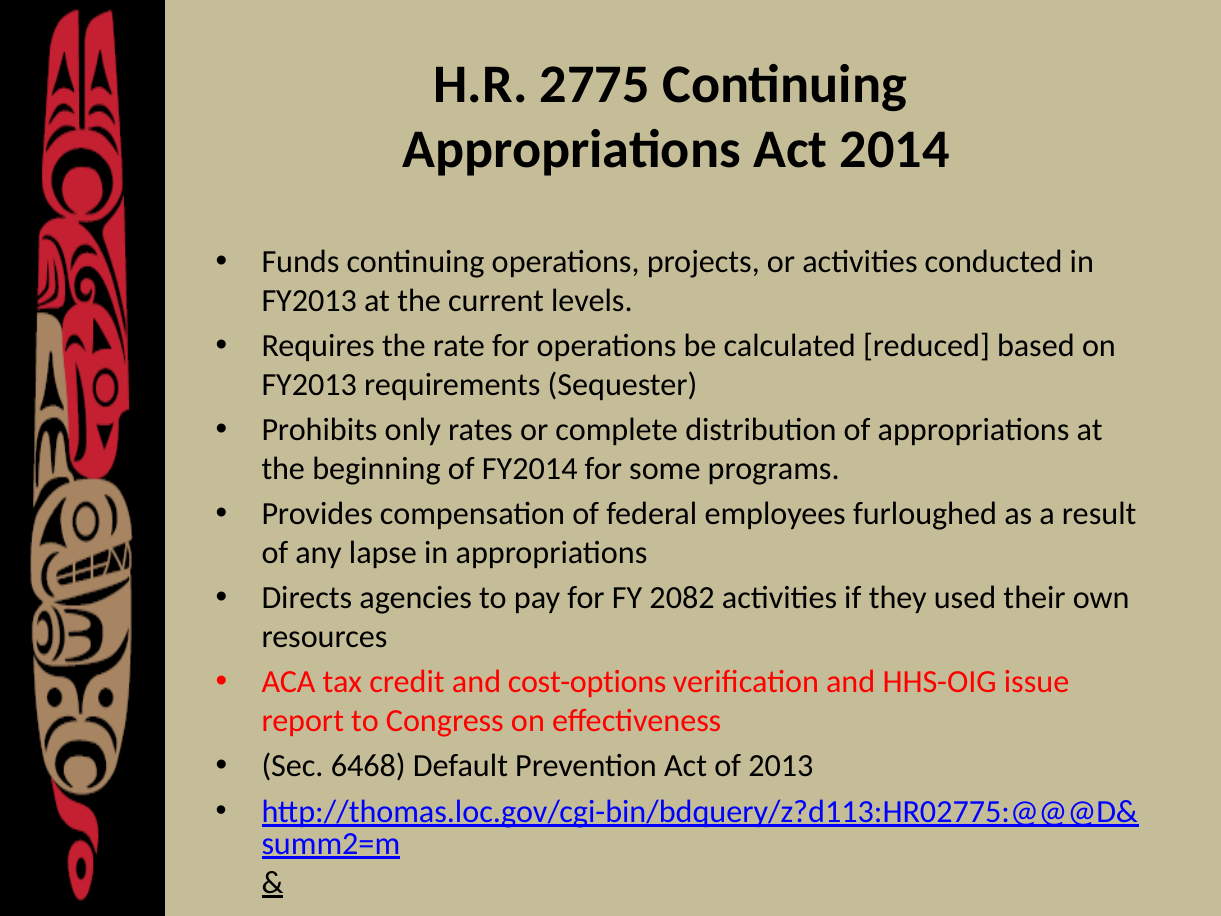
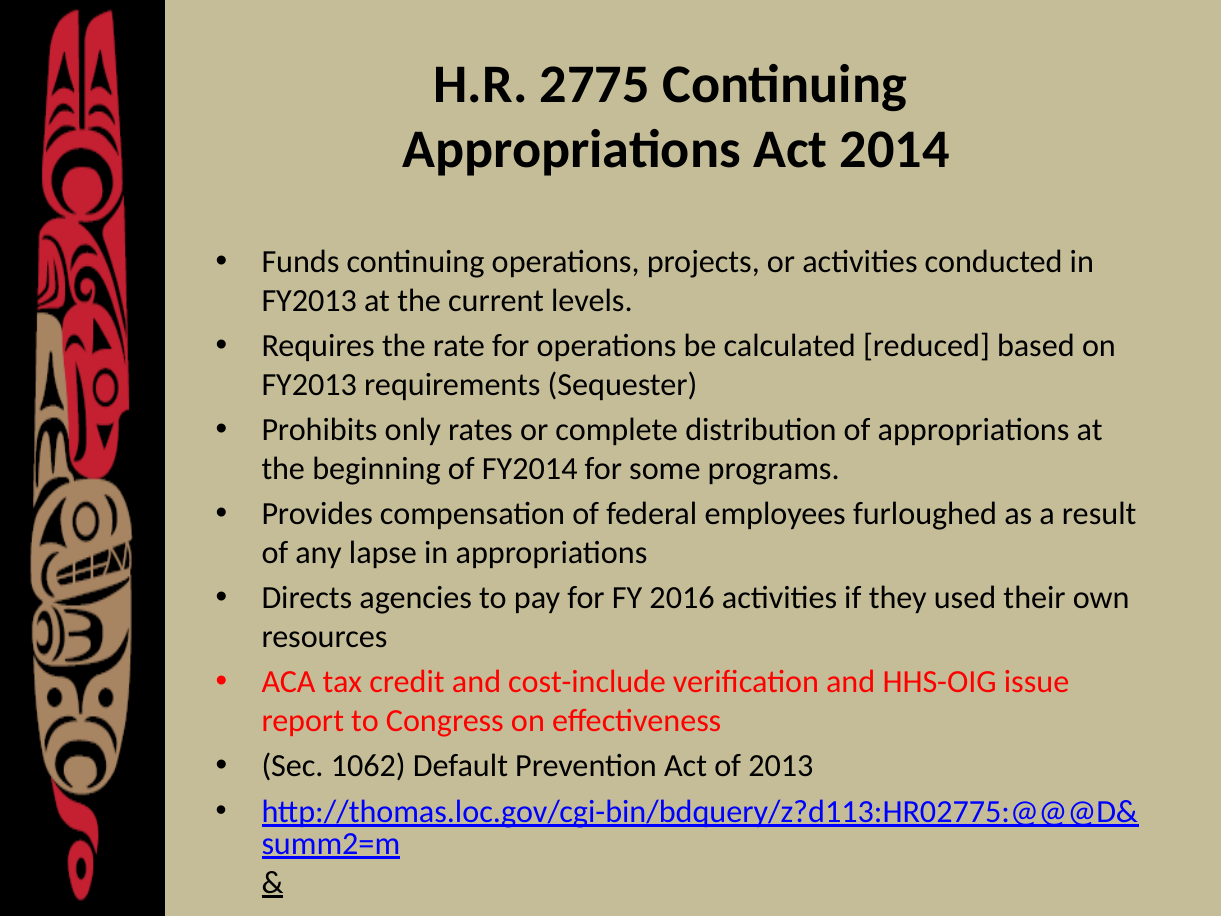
2082: 2082 -> 2016 (682, 598)
cost-options: cost-options -> cost-include (587, 682)
6468: 6468 -> 1062 (368, 766)
